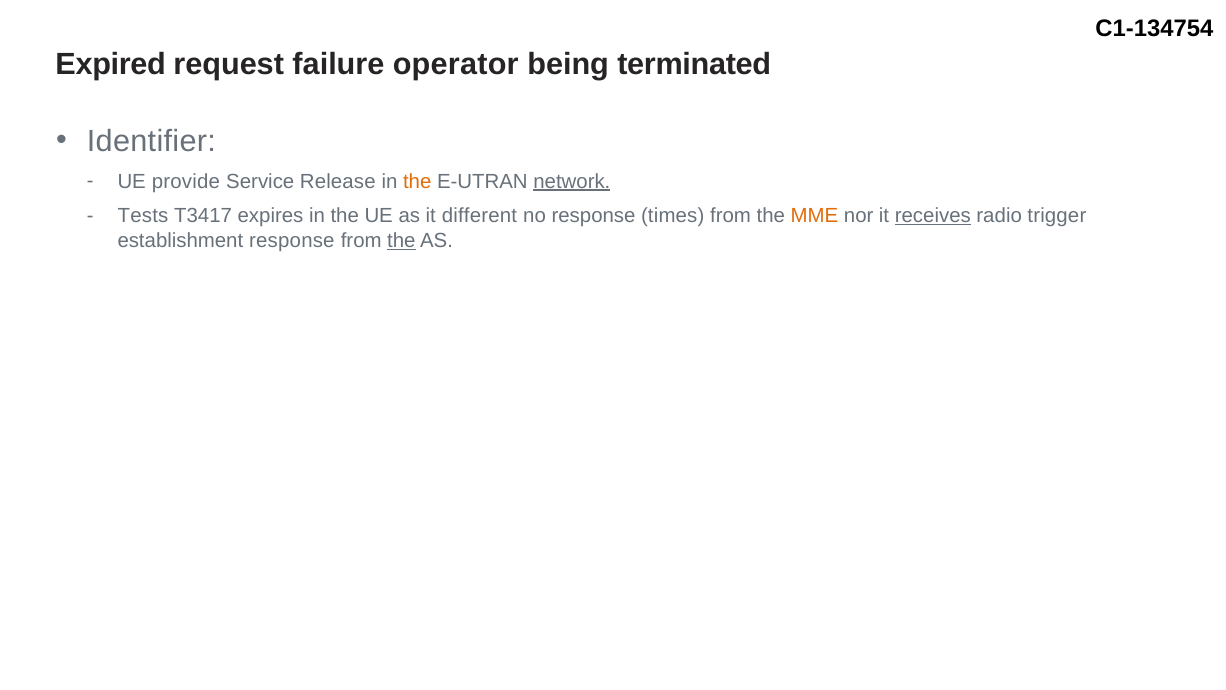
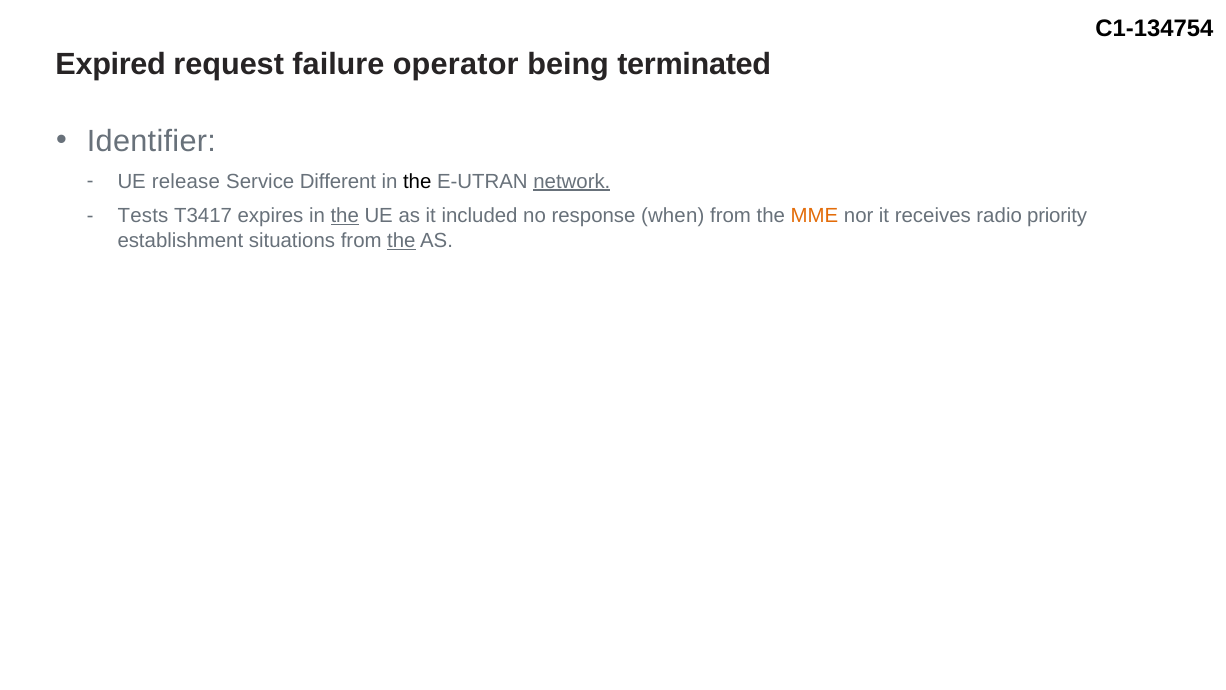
provide: provide -> release (186, 181)
Release: Release -> Different (338, 181)
the colour: orange -> black (417, 181)
the underline: none -> present (345, 216)
different: different -> included (480, 216)
times: times -> when (673, 216)
receives underline: present -> none (933, 216)
trigger: trigger -> priority (1057, 216)
establishment response: response -> situations (292, 240)
